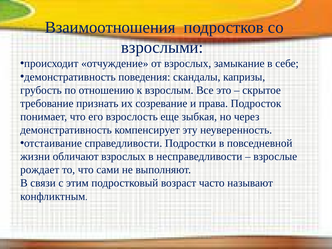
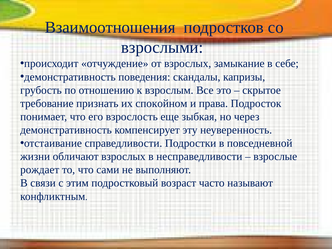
созревание: созревание -> спокойном (161, 103)
